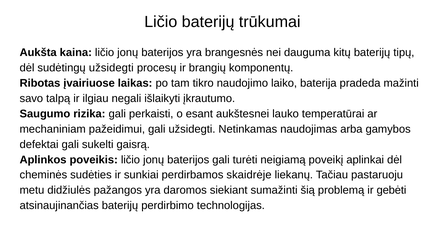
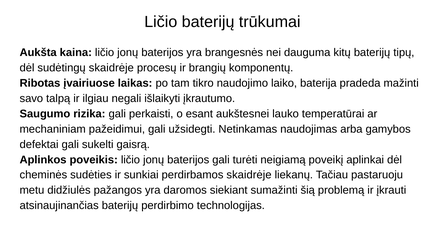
sudėtingų užsidegti: užsidegti -> skaidrėje (111, 68)
gebėti: gebėti -> įkrauti (391, 191)
